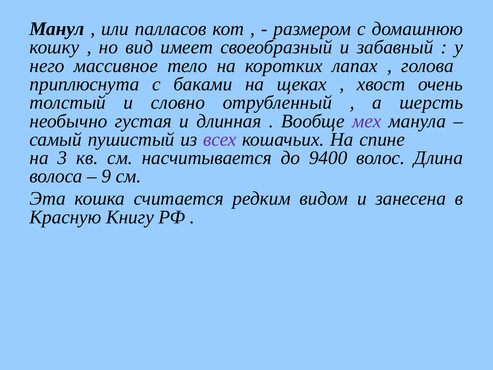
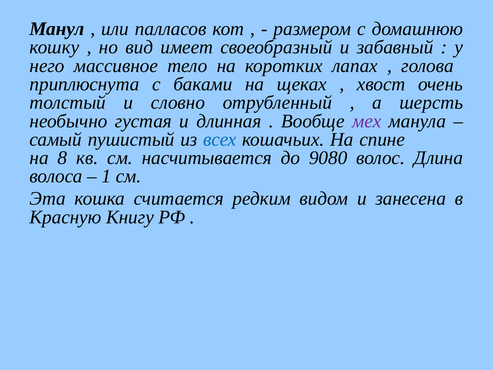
всех colour: purple -> blue (220, 139)
3: 3 -> 8 (62, 158)
9400: 9400 -> 9080 (328, 158)
9: 9 -> 1 (106, 176)
